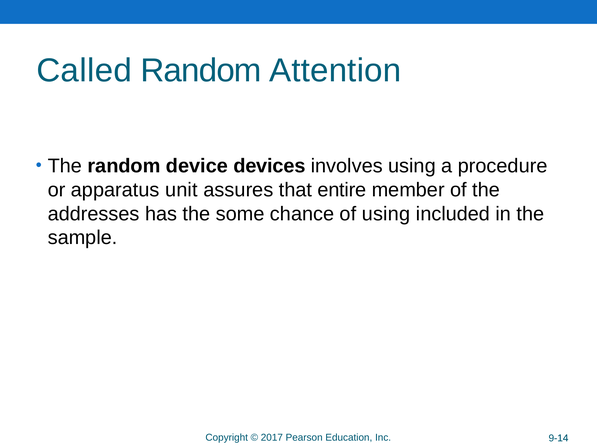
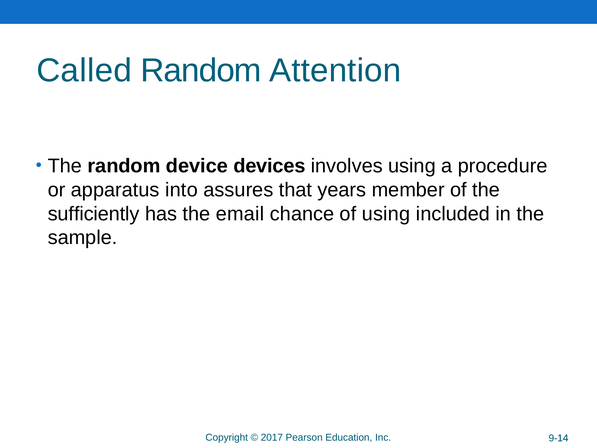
unit: unit -> into (181, 190)
entire: entire -> years (342, 190)
addresses: addresses -> sufficiently (94, 214)
some: some -> email (240, 214)
